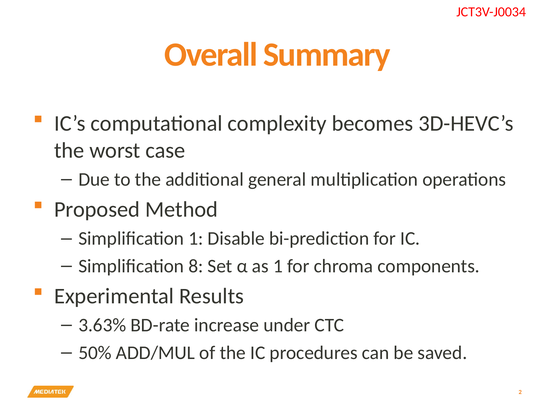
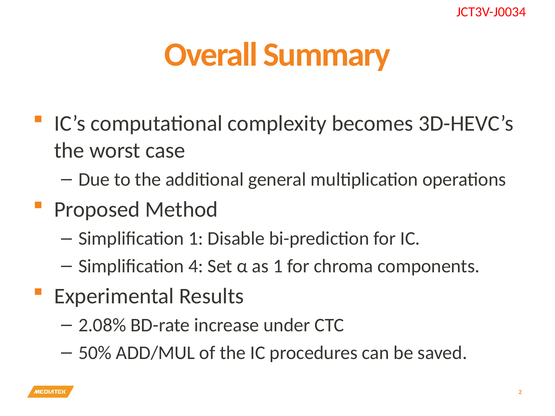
8: 8 -> 4 (196, 266)
3.63%: 3.63% -> 2.08% (102, 325)
